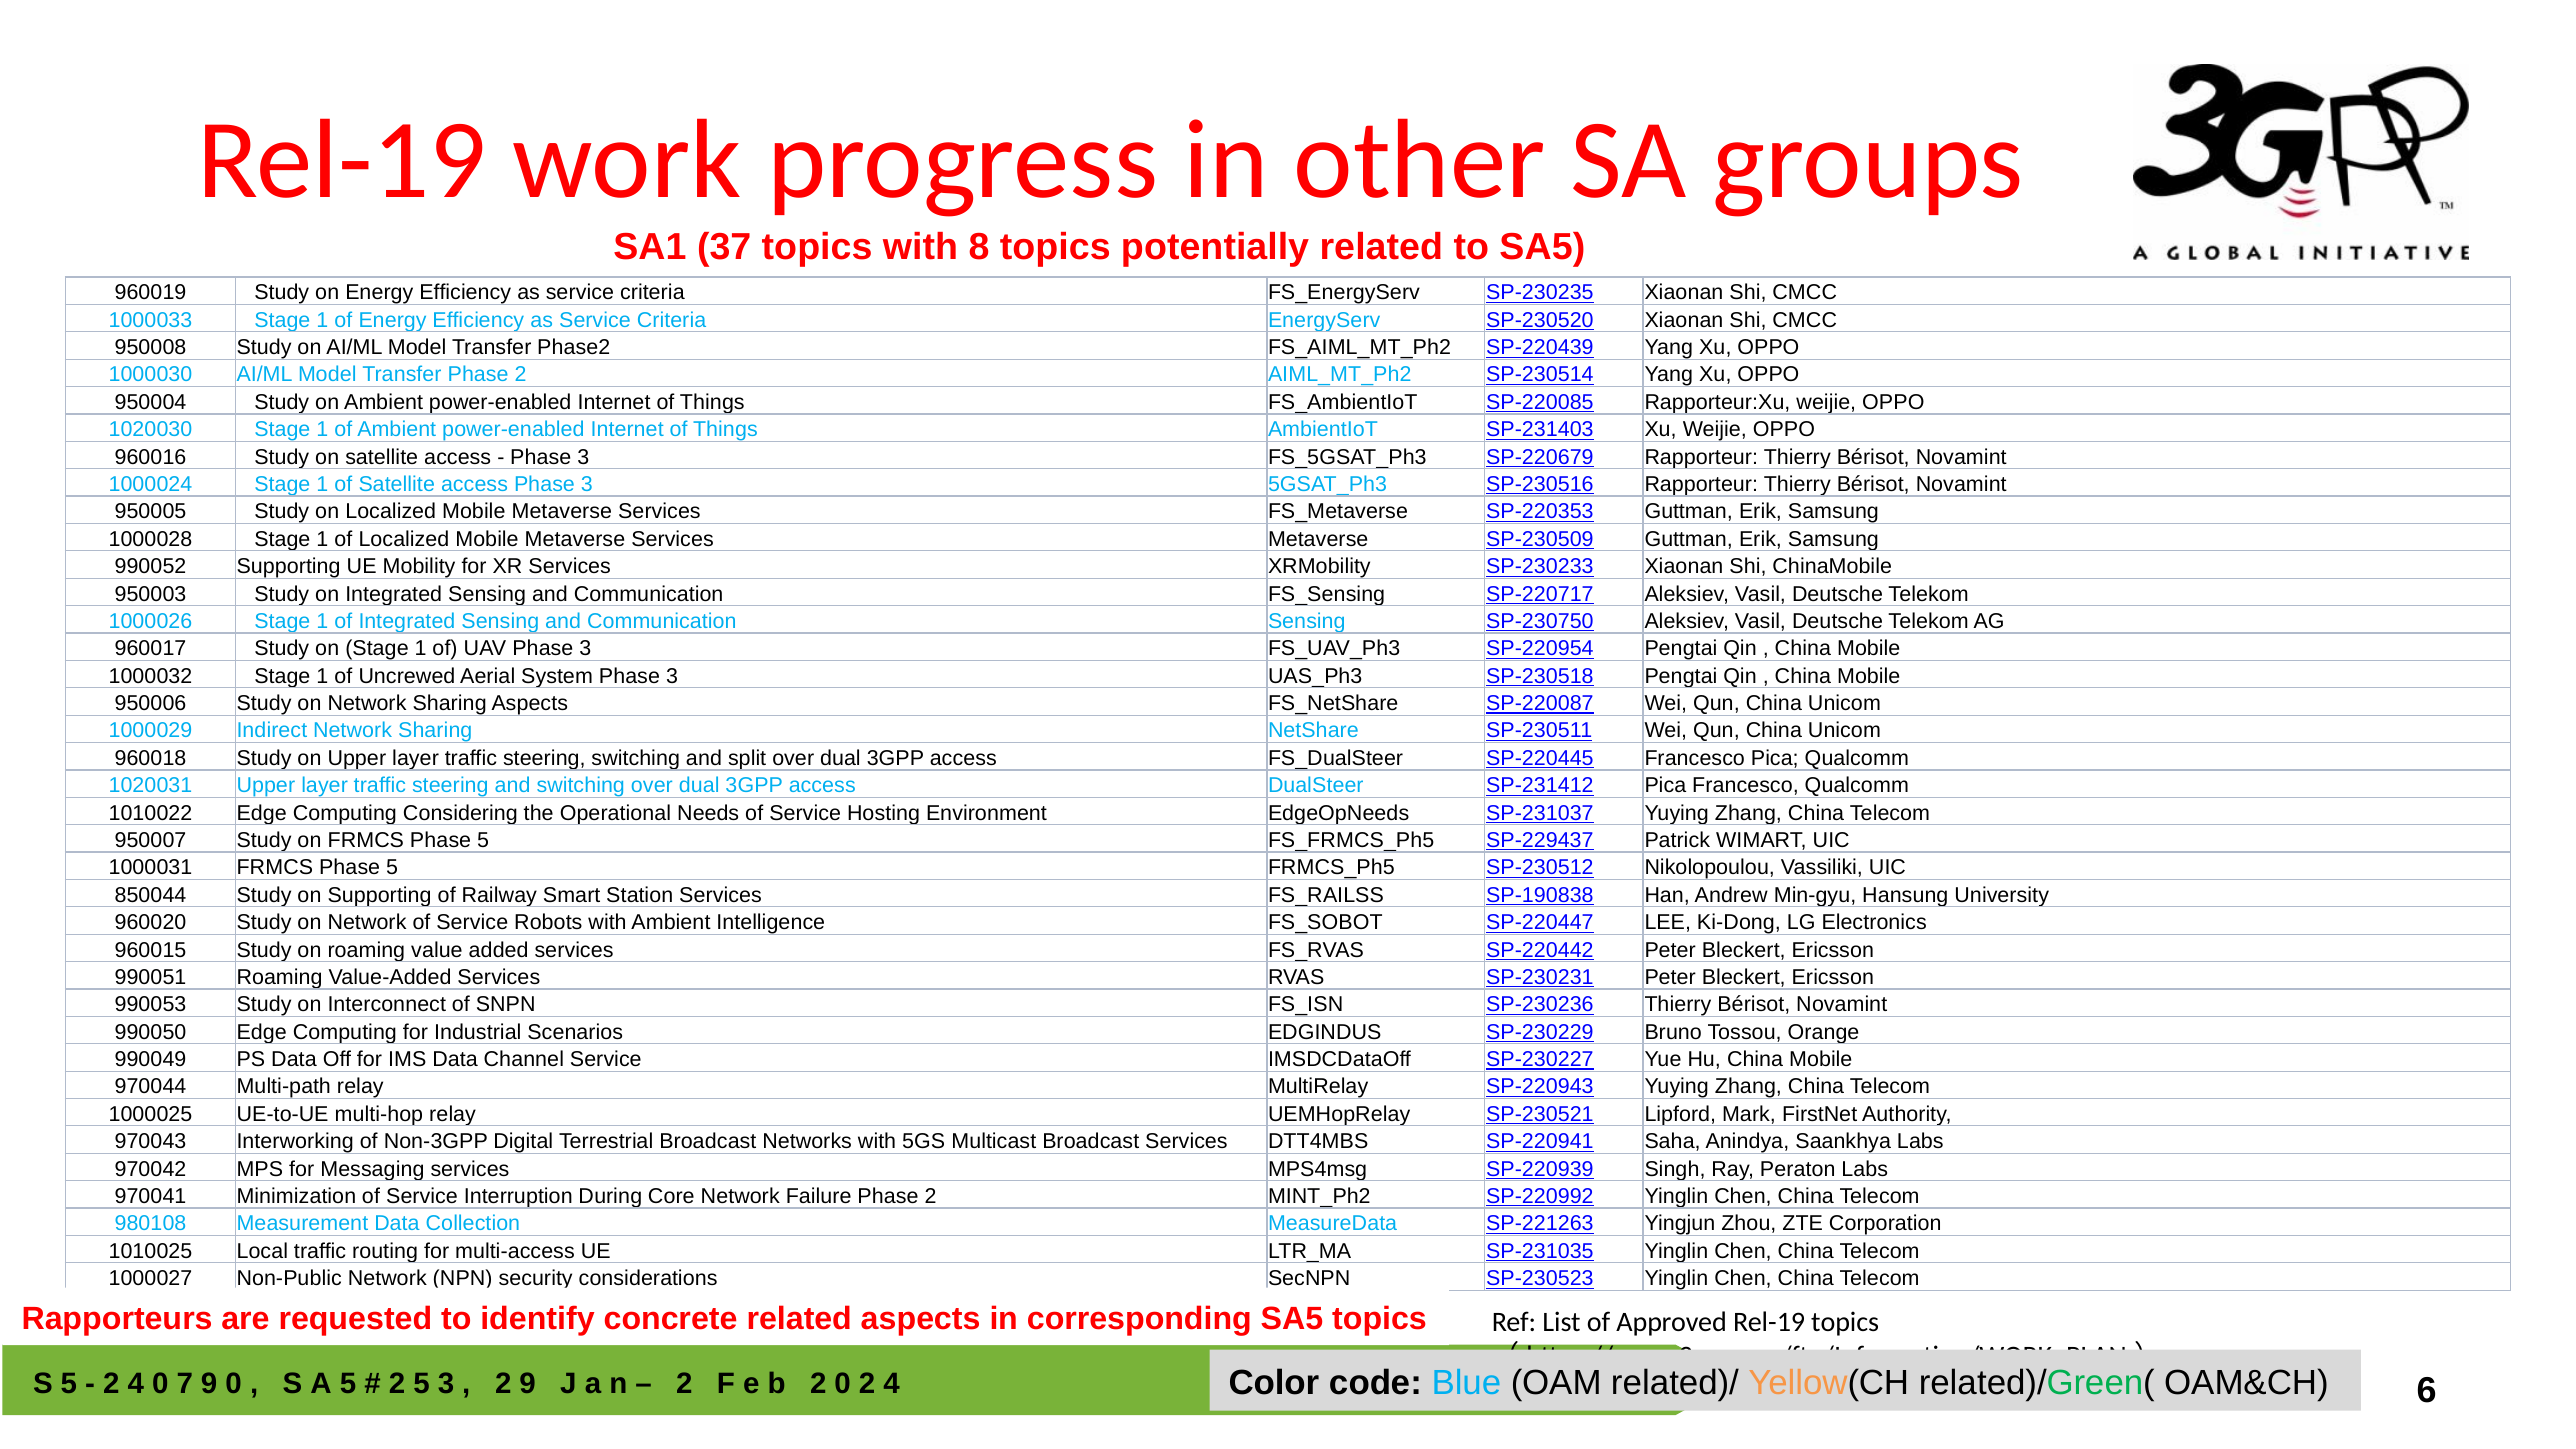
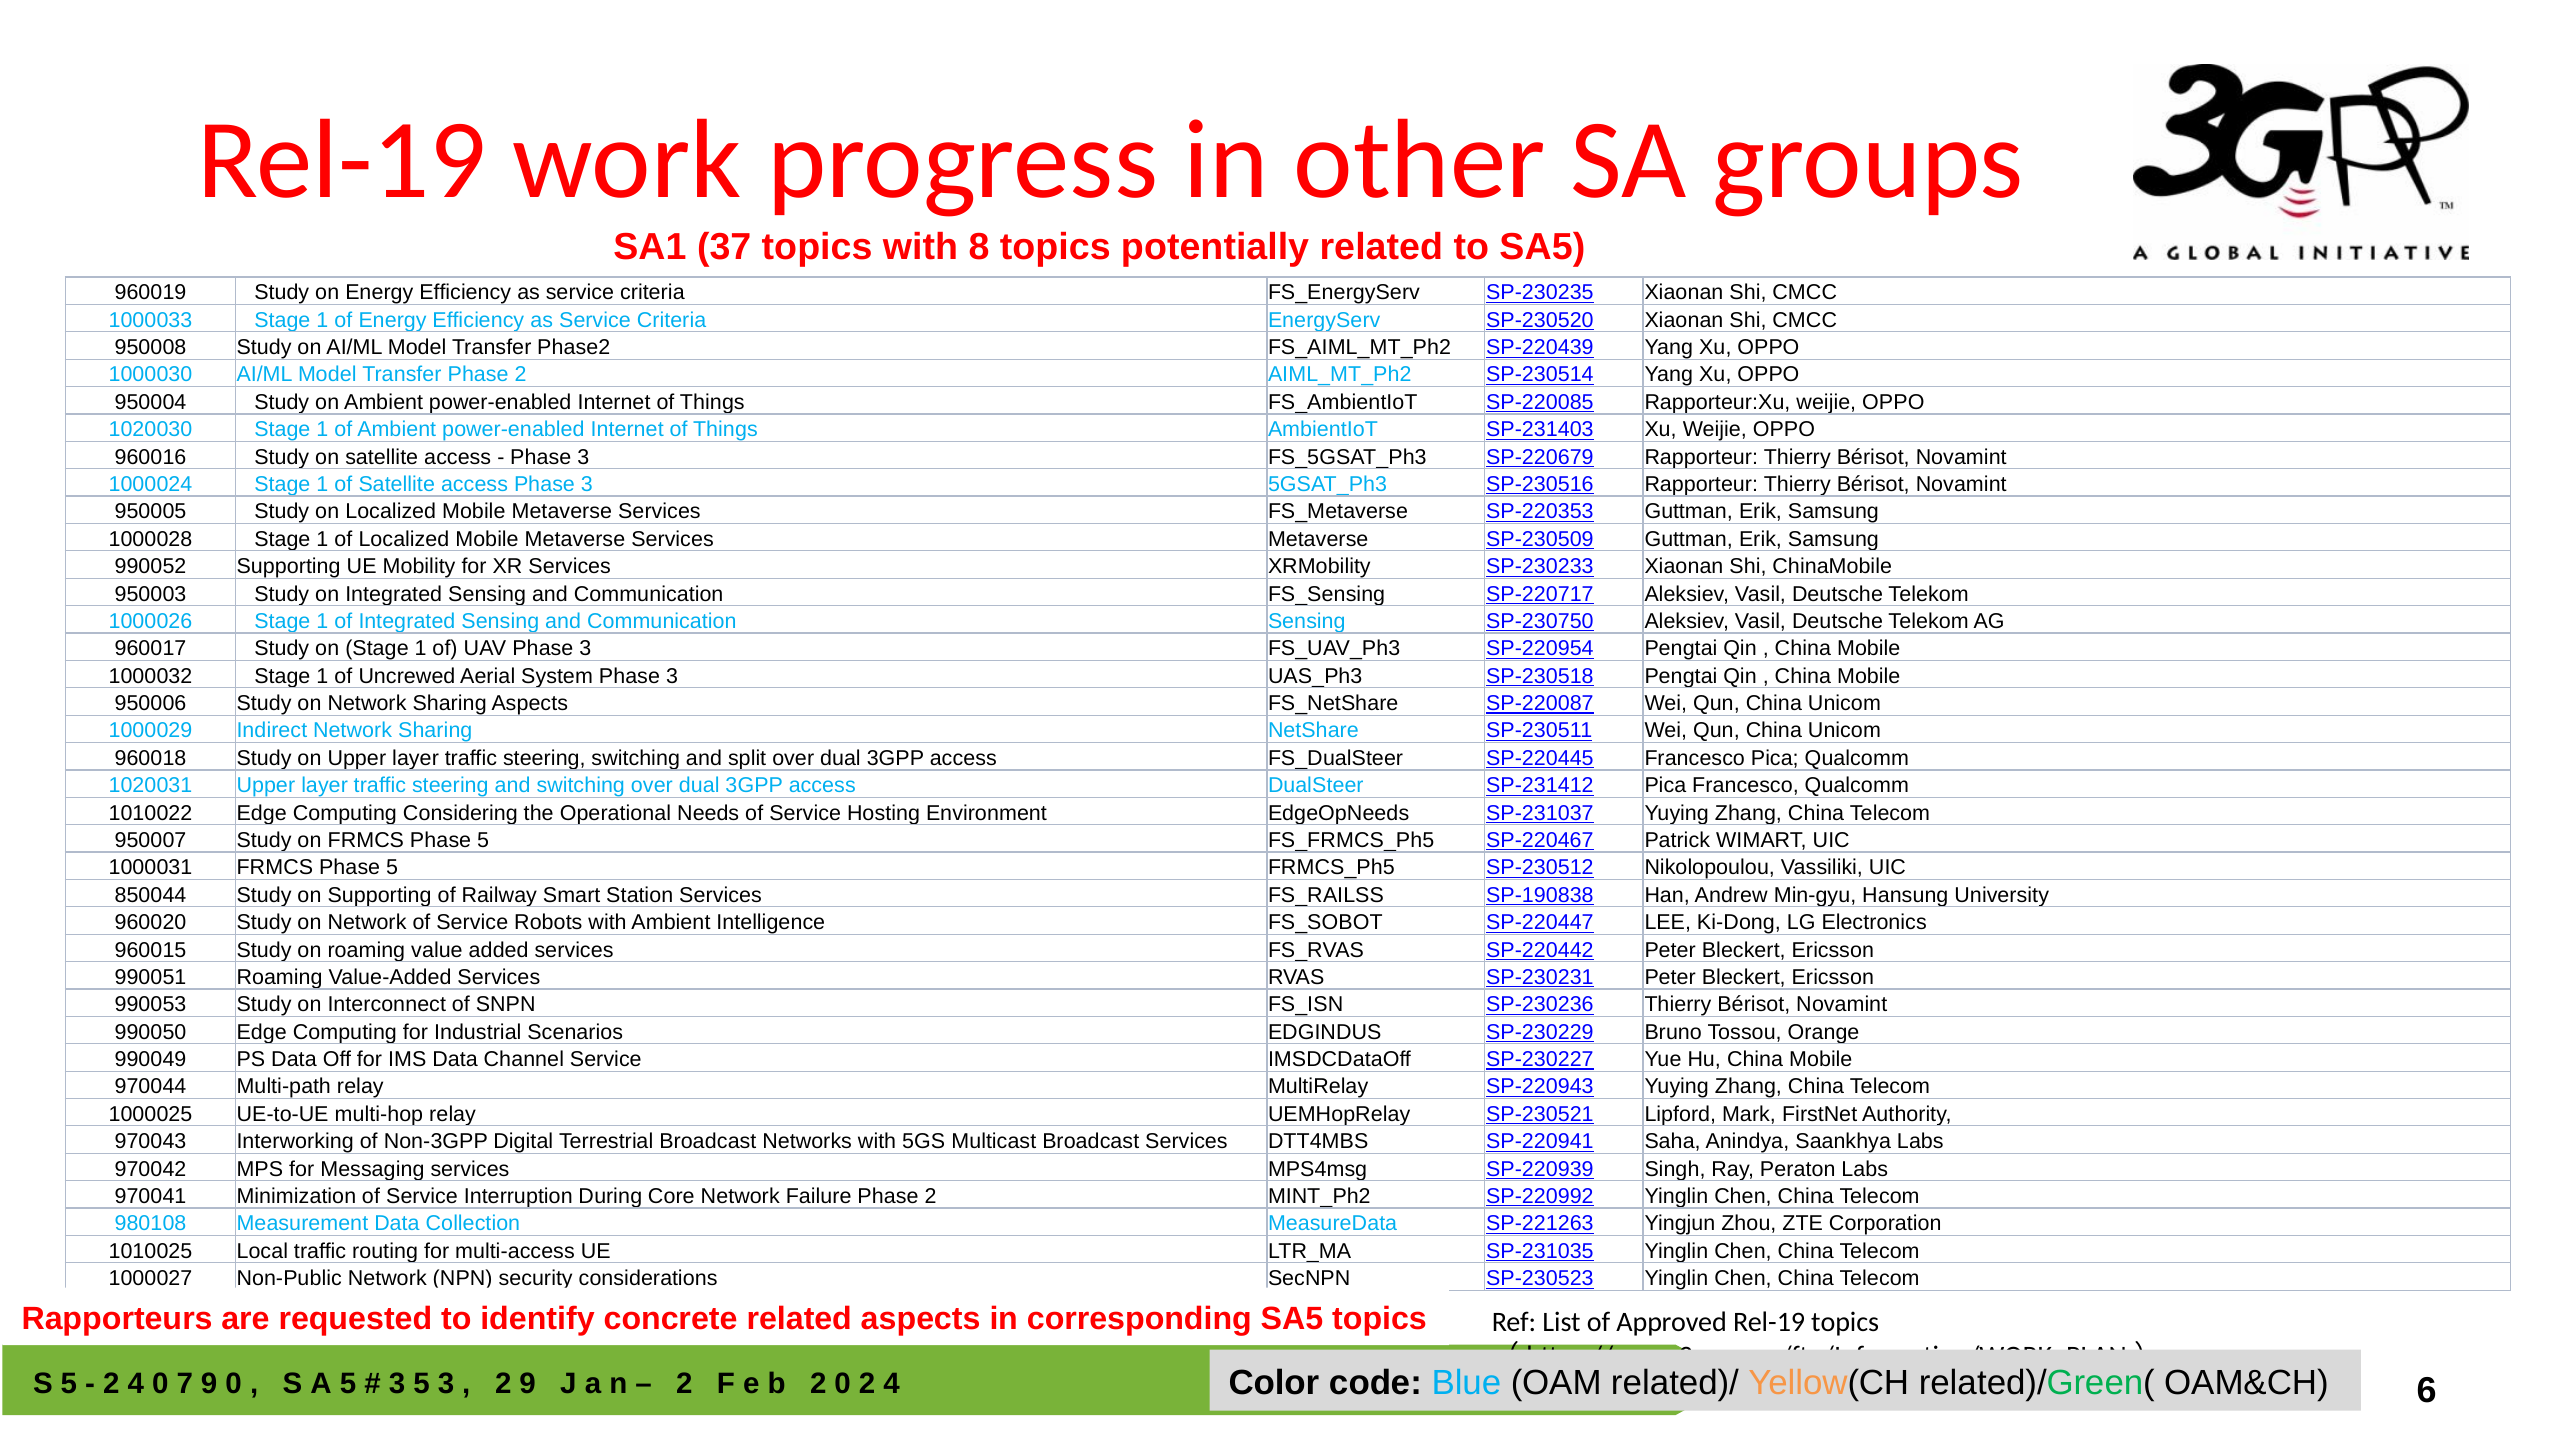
SP-229437: SP-229437 -> SP-220467 (1540, 840)
2: 2 -> 3 (397, 1384)
